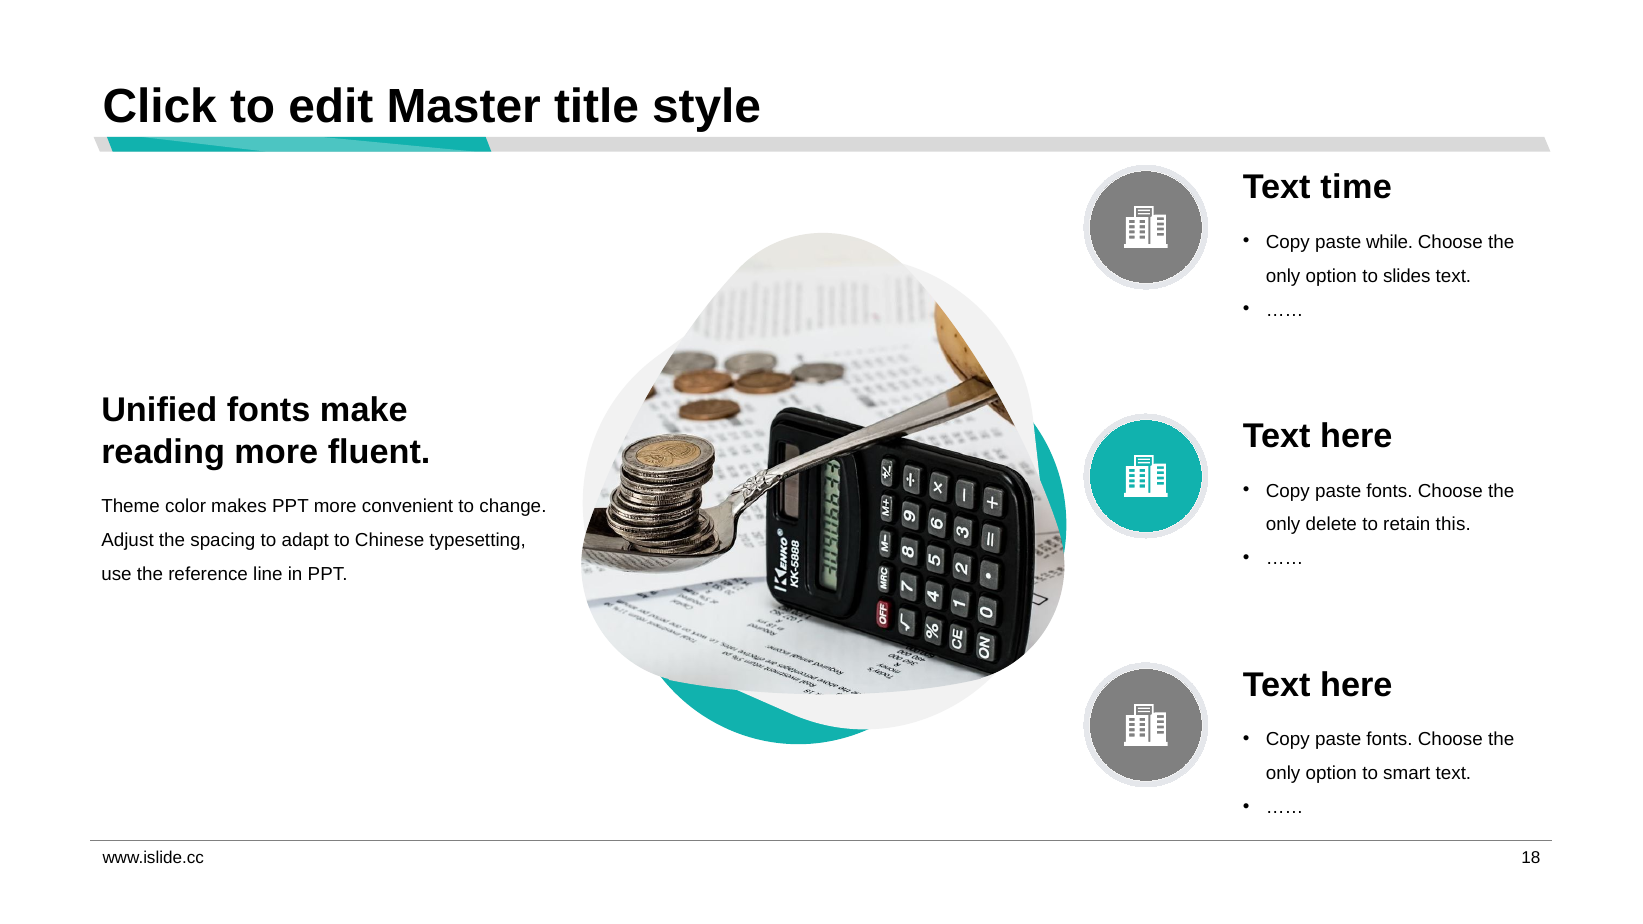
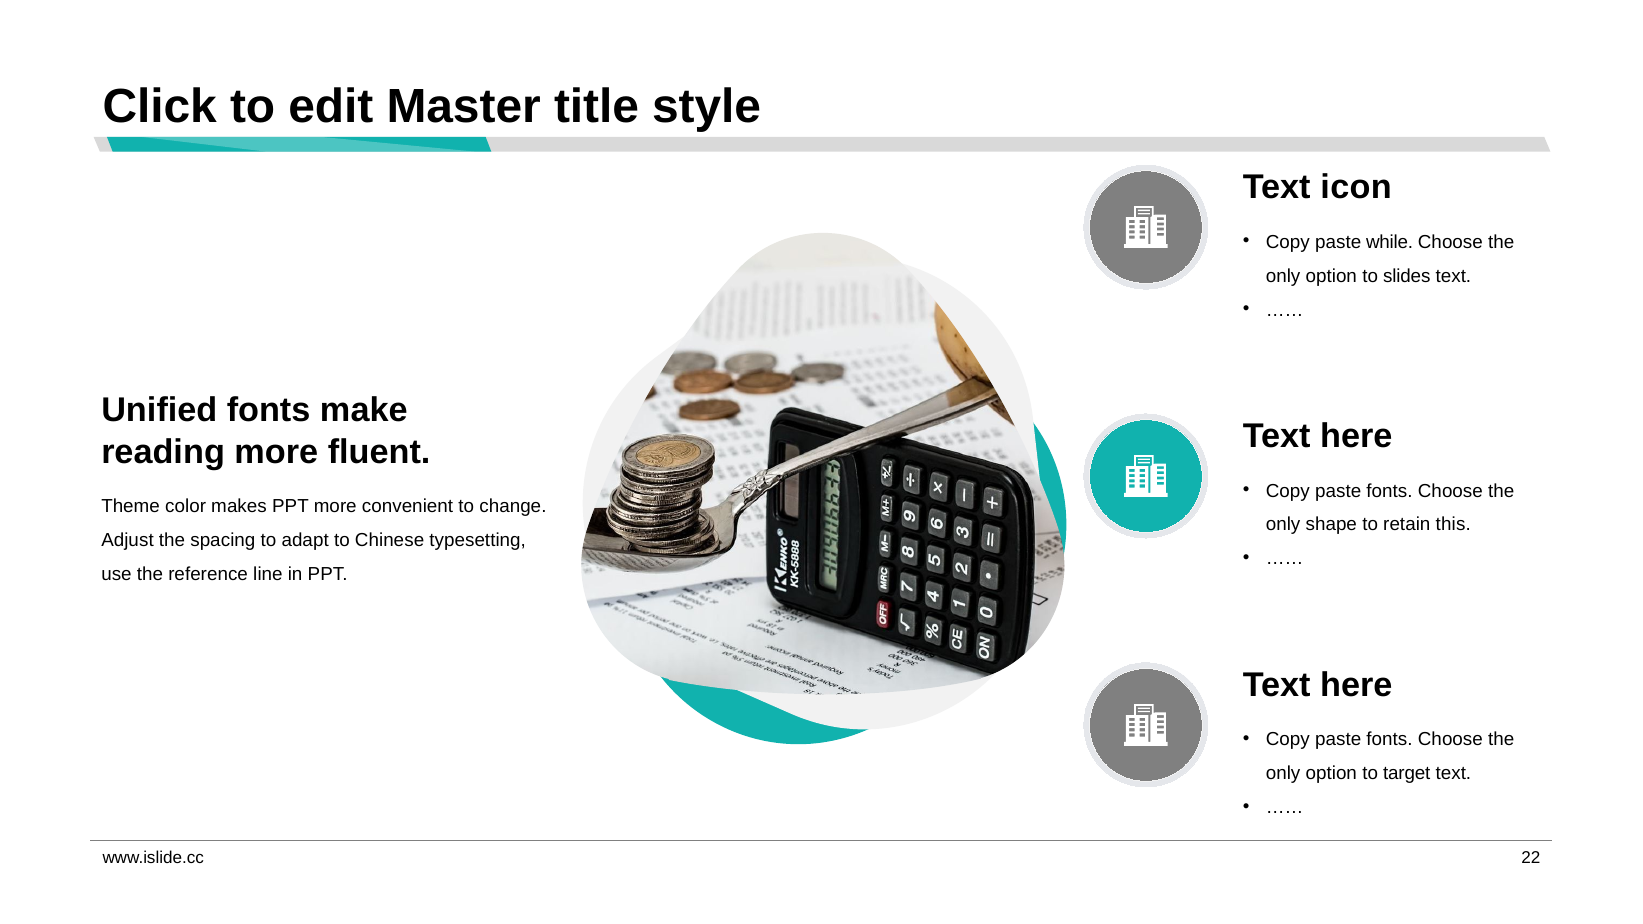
time: time -> icon (1356, 188)
delete: delete -> shape (1331, 525)
smart: smart -> target (1407, 774)
18: 18 -> 22 (1531, 858)
